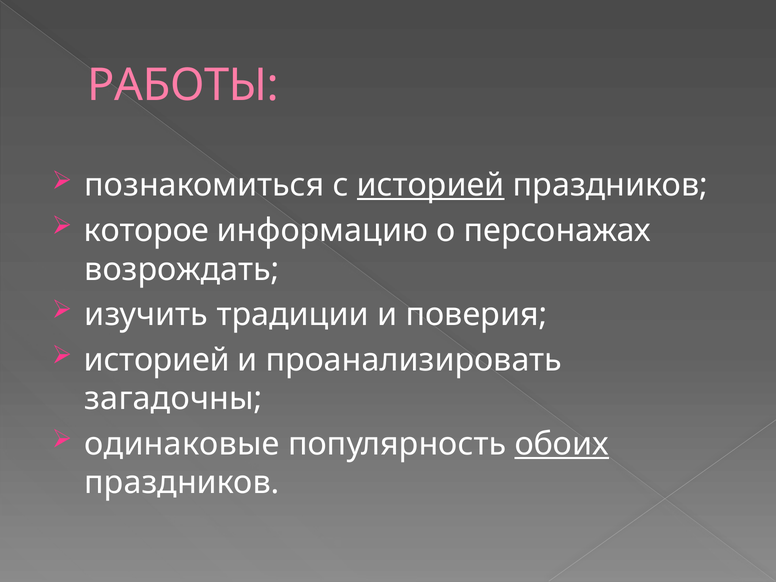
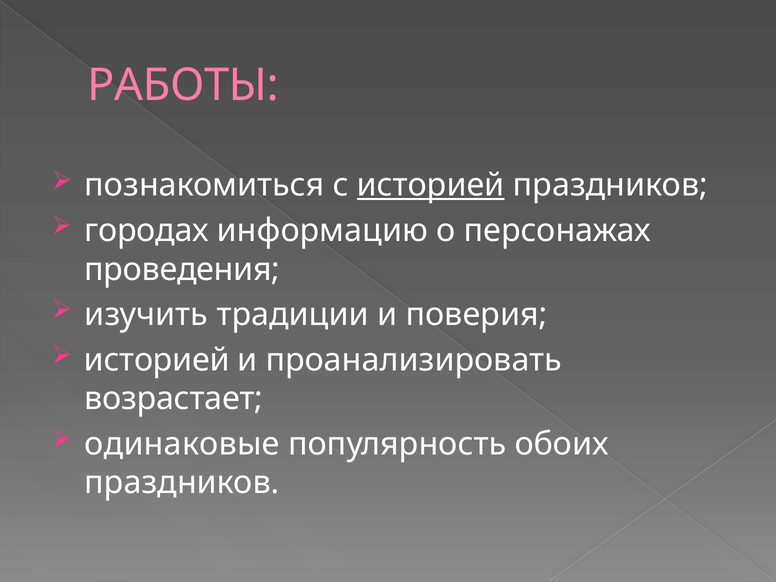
которое: которое -> городах (147, 231)
возрождать: возрождать -> проведения (182, 269)
загадочны: загадочны -> возрастает (174, 399)
обоих underline: present -> none (562, 444)
